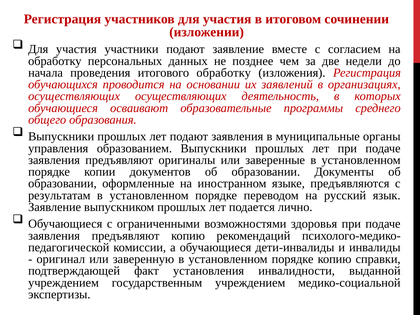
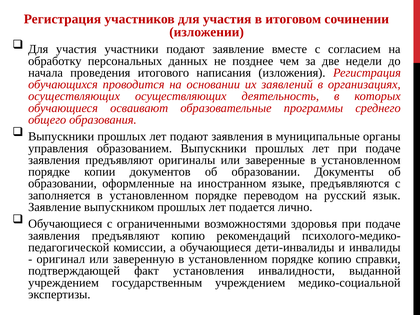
итогового обработку: обработку -> написания (224, 73)
результатам: результатам -> заполняется (59, 195)
